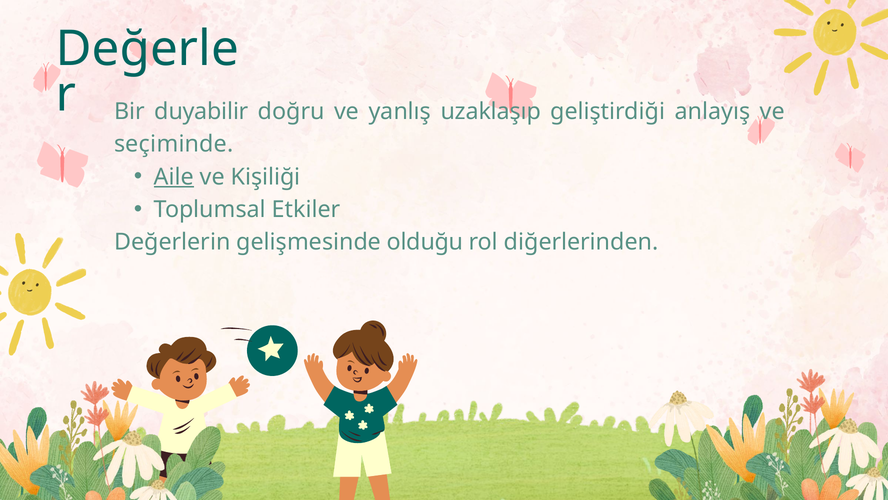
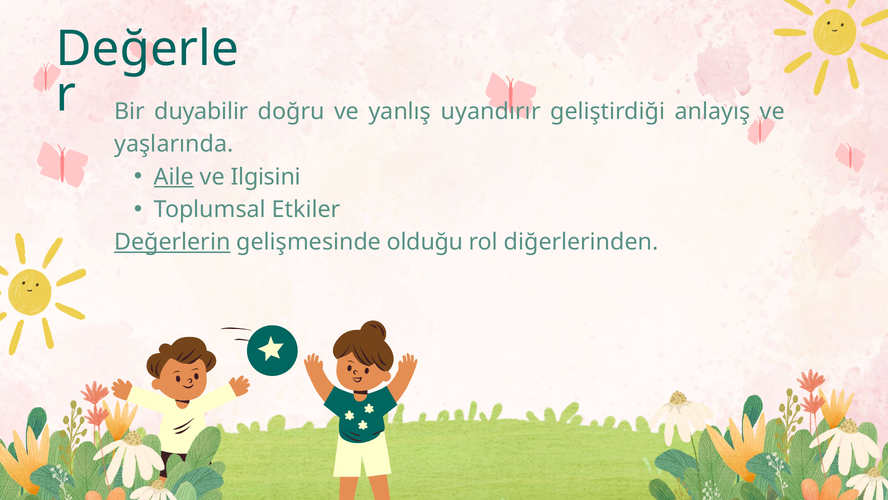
uzaklaşıp: uzaklaşıp -> uyandırır (491, 111)
seçiminde: seçiminde -> yaşlarında (174, 144)
Kişiliği: Kişiliği -> Ilgisini (266, 177)
Değerlerin underline: none -> present (172, 242)
